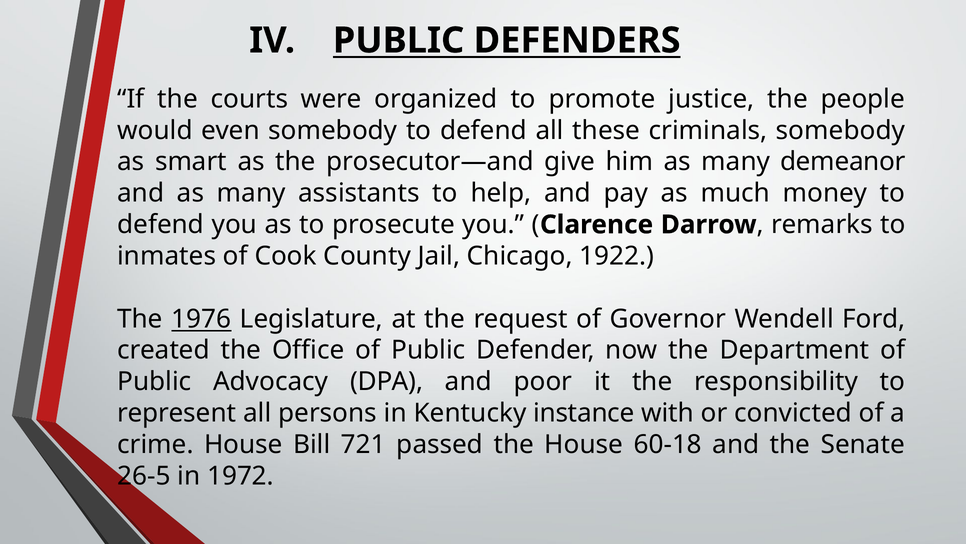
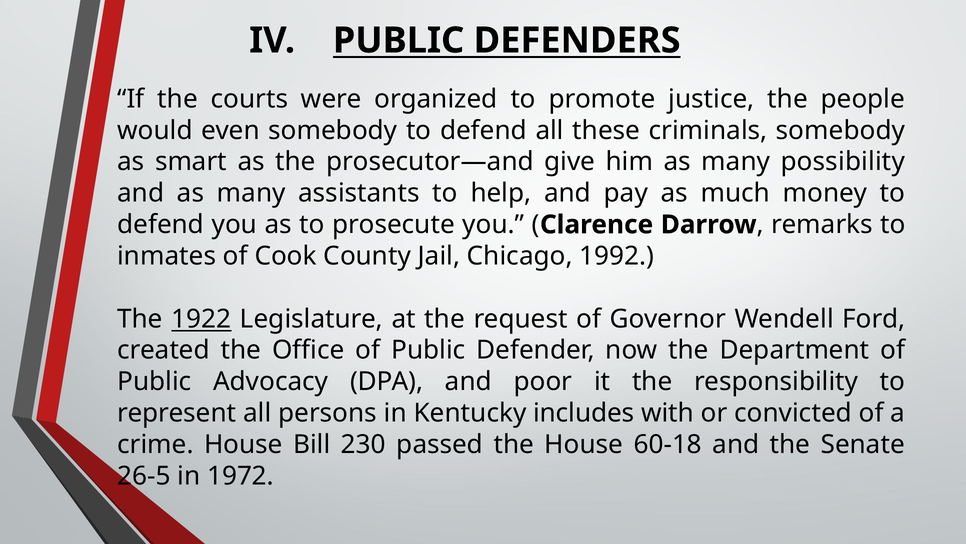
demeanor: demeanor -> possibility (843, 162)
1922: 1922 -> 1992 (617, 256)
1976: 1976 -> 1922 (201, 319)
instance: instance -> includes (584, 413)
721: 721 -> 230 (363, 444)
